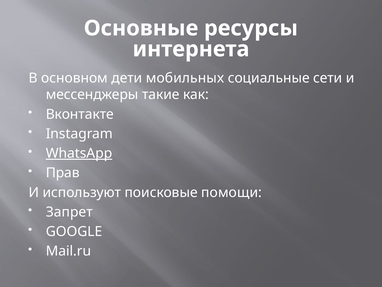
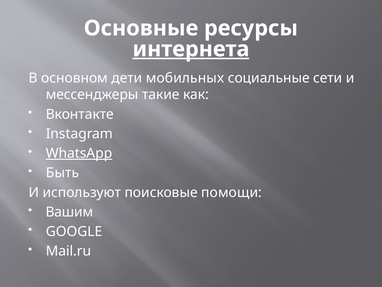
интернета underline: none -> present (191, 49)
Прав: Прав -> Быть (63, 173)
Запрет: Запрет -> Вашим (69, 212)
